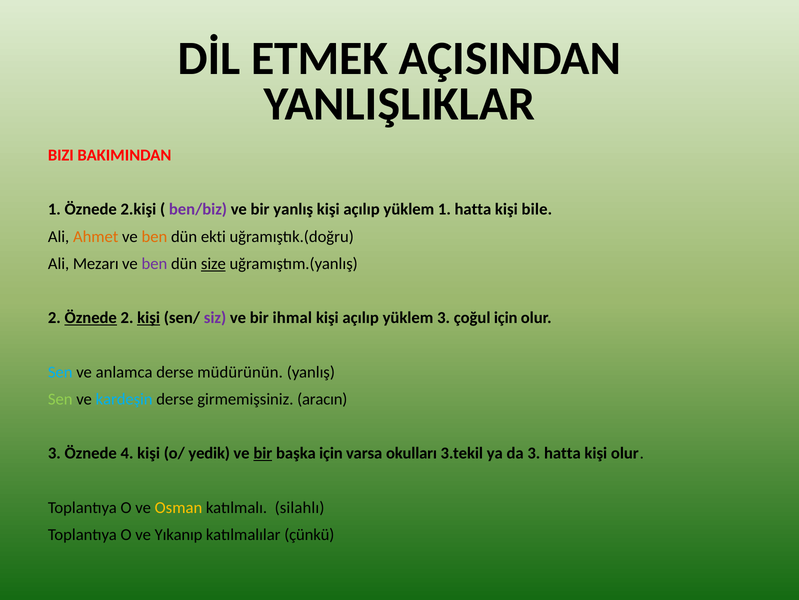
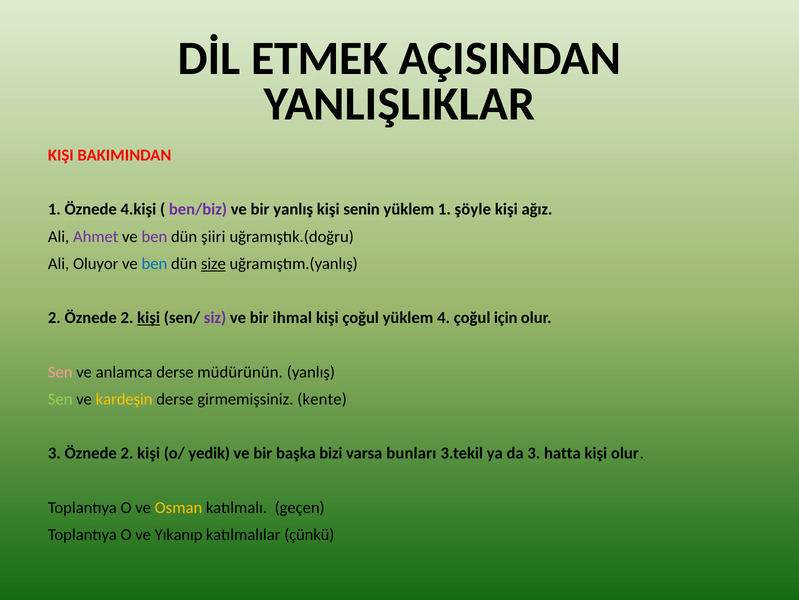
BIZI: BIZI -> KIŞI (61, 155)
2.kişi: 2.kişi -> 4.kişi (138, 209)
açılıp: açılıp -> senin (362, 209)
1 hatta: hatta -> şöyle (473, 209)
bile: bile -> ağız (537, 209)
Ahmet colour: orange -> purple (96, 236)
ben colour: orange -> purple (154, 236)
ekti: ekti -> şiiri (213, 236)
Mezarı: Mezarı -> Oluyor (96, 263)
ben colour: purple -> blue (154, 263)
Öznede underline: present -> none (91, 317)
açılıp: açılıp -> çoğul (361, 317)
yüklem 3: 3 -> 4 (444, 317)
Sen colour: light blue -> pink (60, 372)
kardeşin colour: light blue -> yellow (124, 399)
aracın: aracın -> kente (322, 399)
3 Öznede 4: 4 -> 2 (127, 453)
bir underline: present -> none (263, 453)
başka için: için -> bizi (331, 453)
okulları: okulları -> bunları (411, 453)
silahlı: silahlı -> geçen (300, 507)
